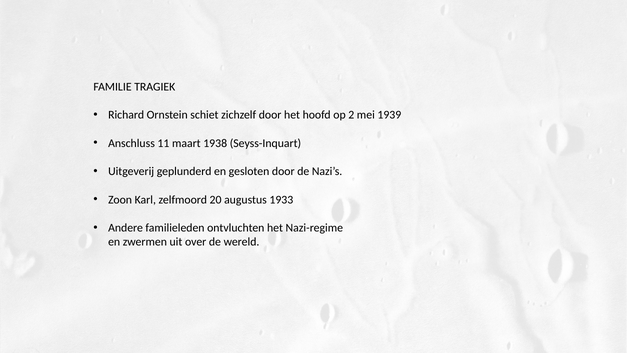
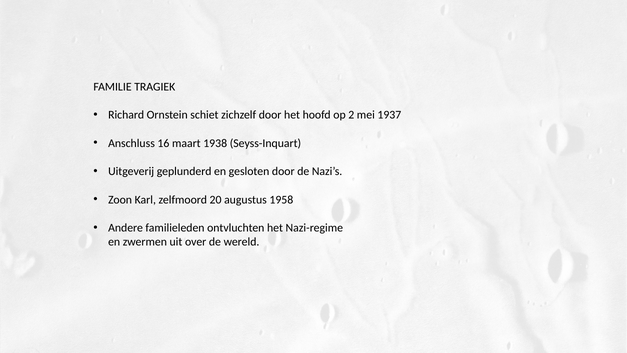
1939: 1939 -> 1937 (389, 115)
11: 11 -> 16 (163, 143)
1933: 1933 -> 1958 (281, 199)
